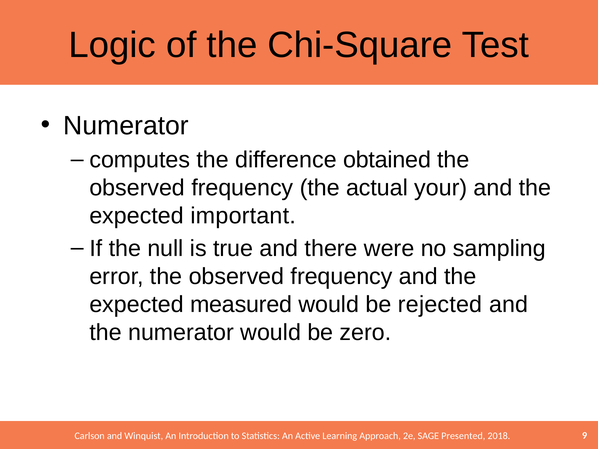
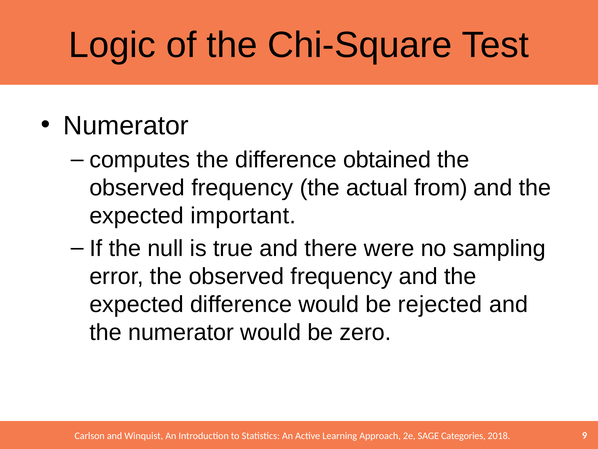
your: your -> from (441, 188)
expected measured: measured -> difference (241, 304)
Presented: Presented -> Categories (463, 435)
